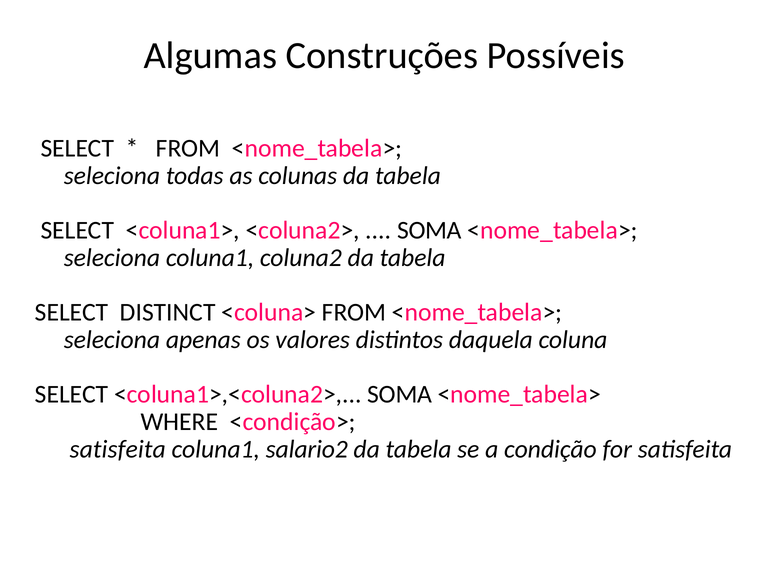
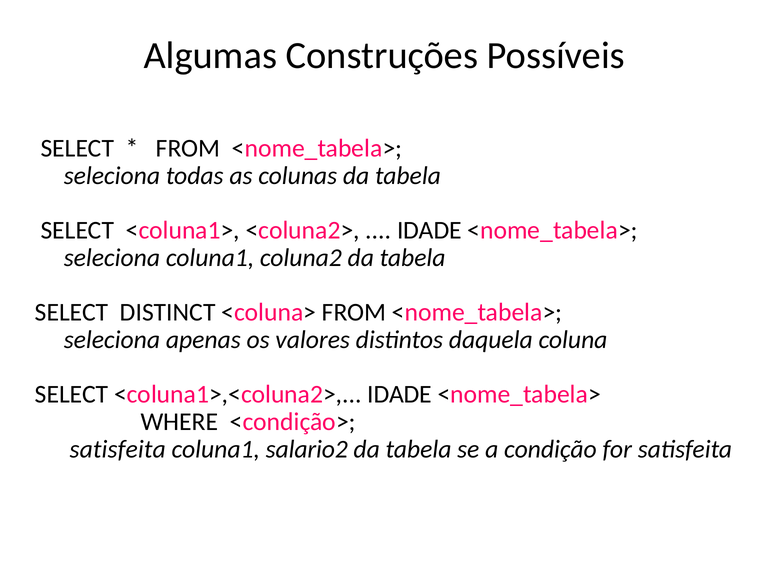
SOMA: SOMA -> IDADE (429, 231)
<coluna1>,<coluna2> SOMA: SOMA -> IDADE (400, 395)
